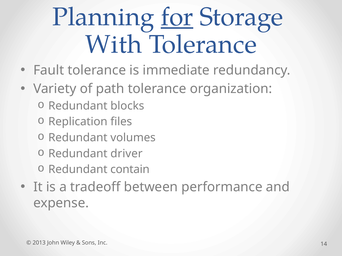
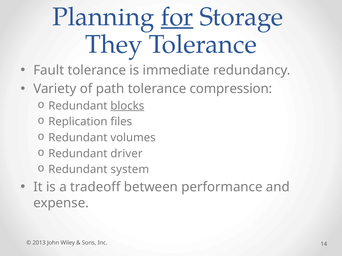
With: With -> They (114, 45)
organization: organization -> compression (231, 89)
blocks underline: none -> present (127, 106)
contain: contain -> system (130, 170)
